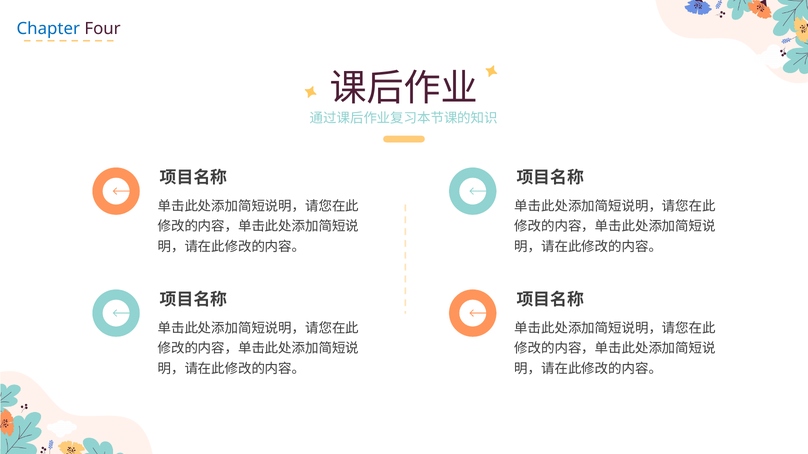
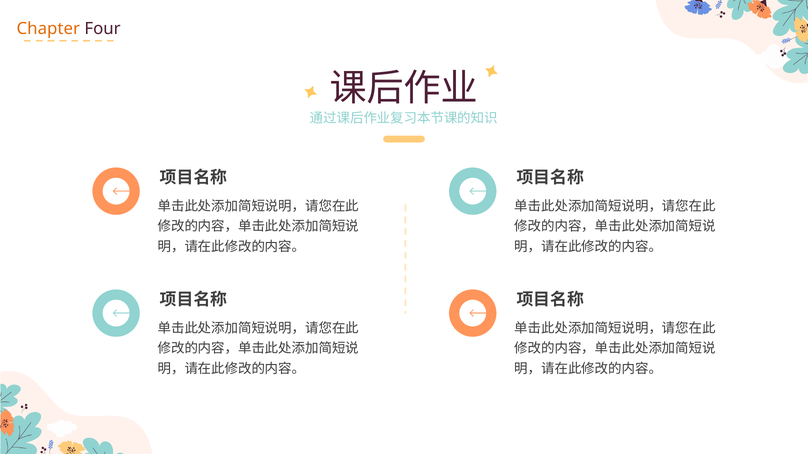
Chapter colour: blue -> orange (48, 29)
